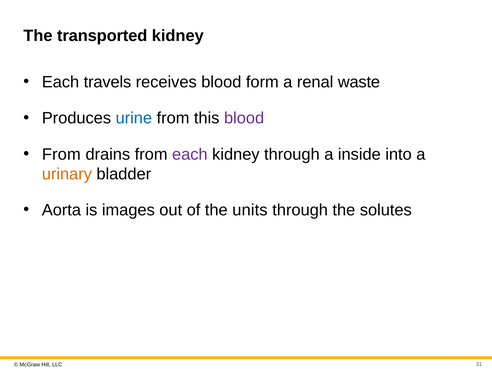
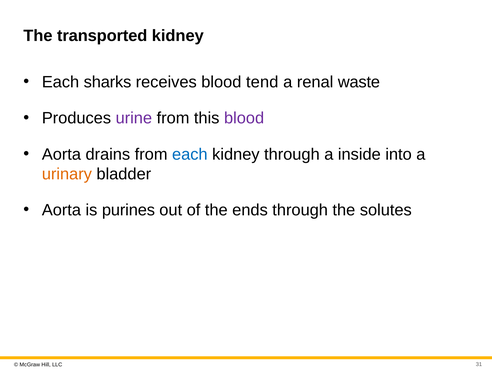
travels: travels -> sharks (108, 82)
form: form -> tend (262, 82)
urine colour: blue -> purple (134, 118)
From: From -> Aorta (61, 154)
each colour: purple -> blue (190, 154)
images: images -> purines (128, 210)
units: units -> ends (250, 210)
